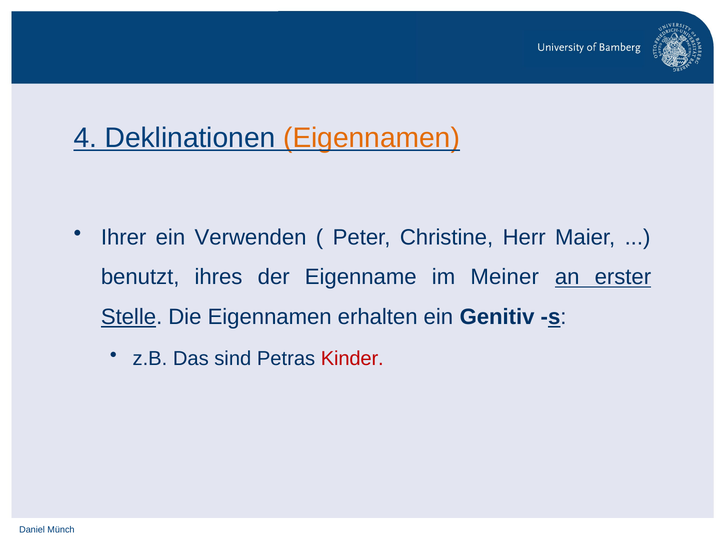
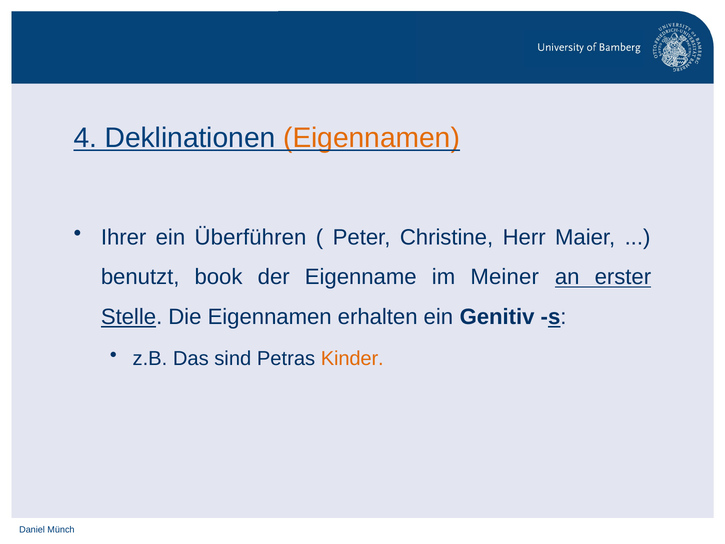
Verwenden: Verwenden -> Überführen (250, 237)
ihres: ihres -> book (219, 277)
Kinder colour: red -> orange (352, 358)
